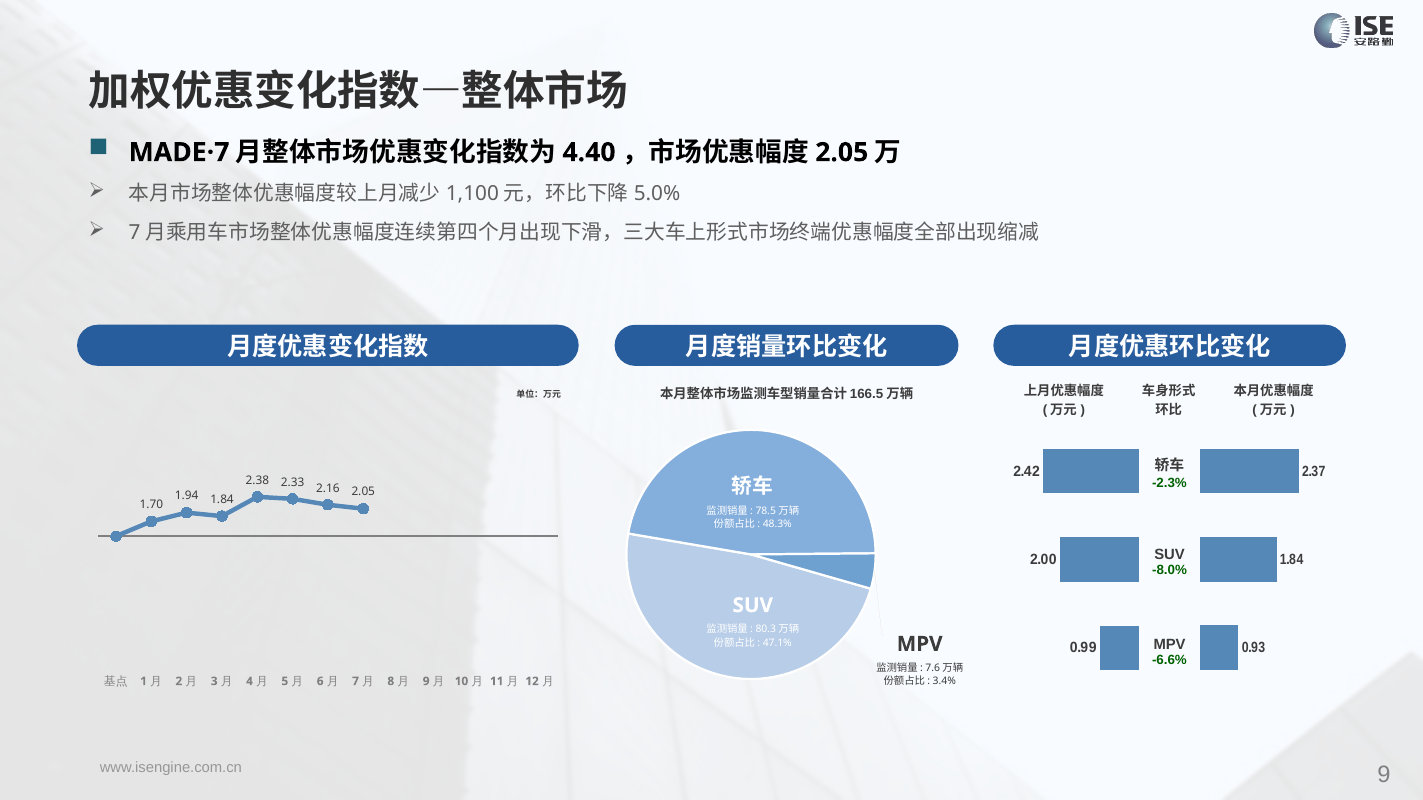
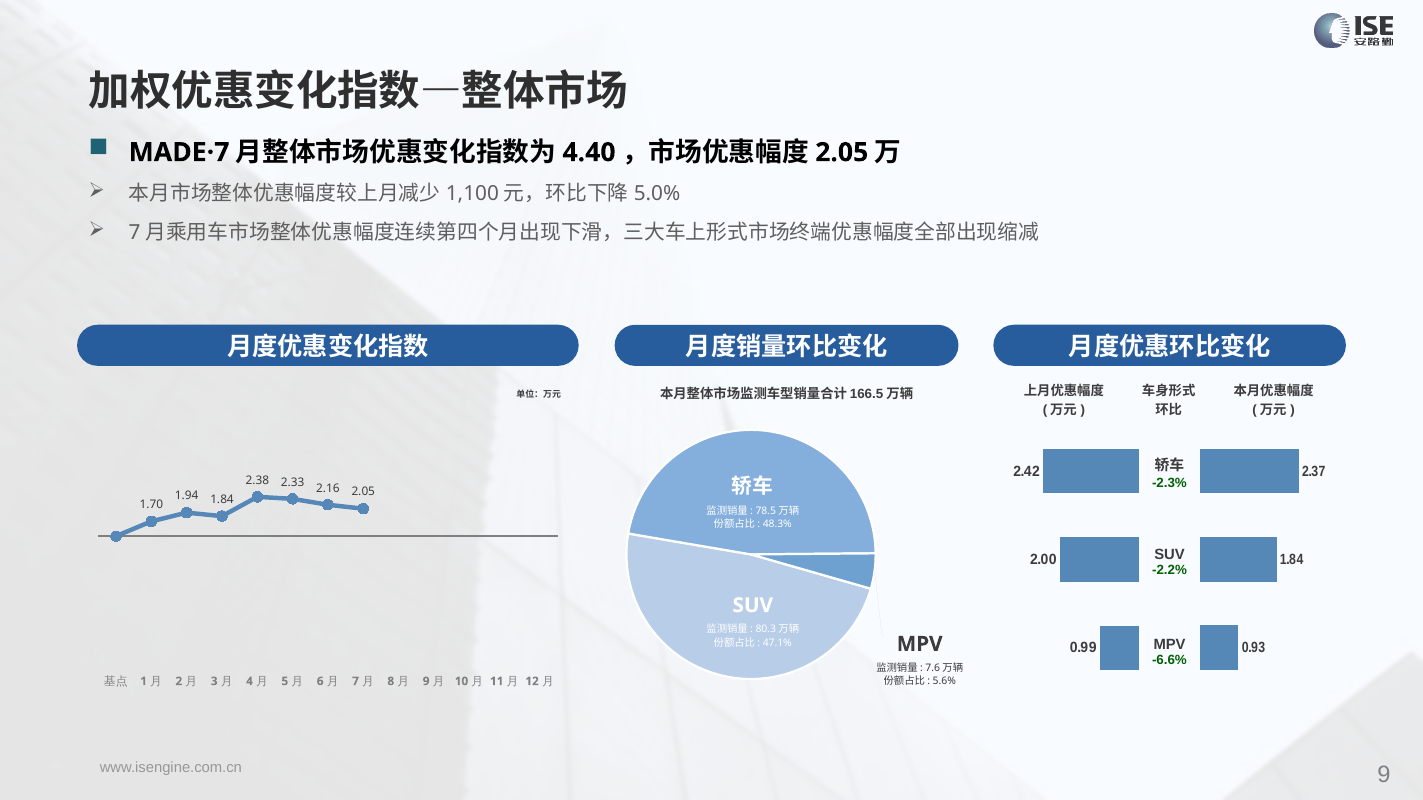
-8.0%: -8.0% -> -2.2% (1169, 571)
3.4%: 3.4% -> 5.6% (944, 682)
